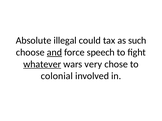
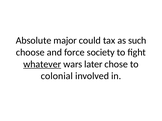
illegal: illegal -> major (65, 41)
and underline: present -> none (54, 53)
speech: speech -> society (101, 53)
very: very -> later (93, 64)
